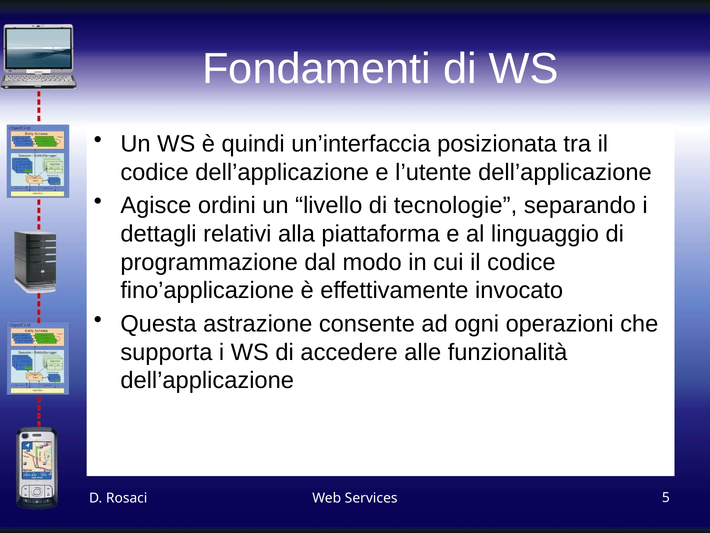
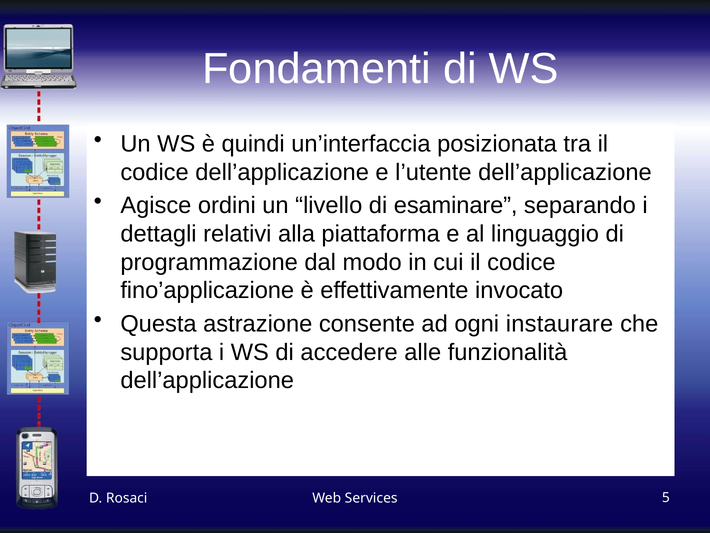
tecnologie: tecnologie -> esaminare (456, 205)
operazioni: operazioni -> instaurare (560, 324)
